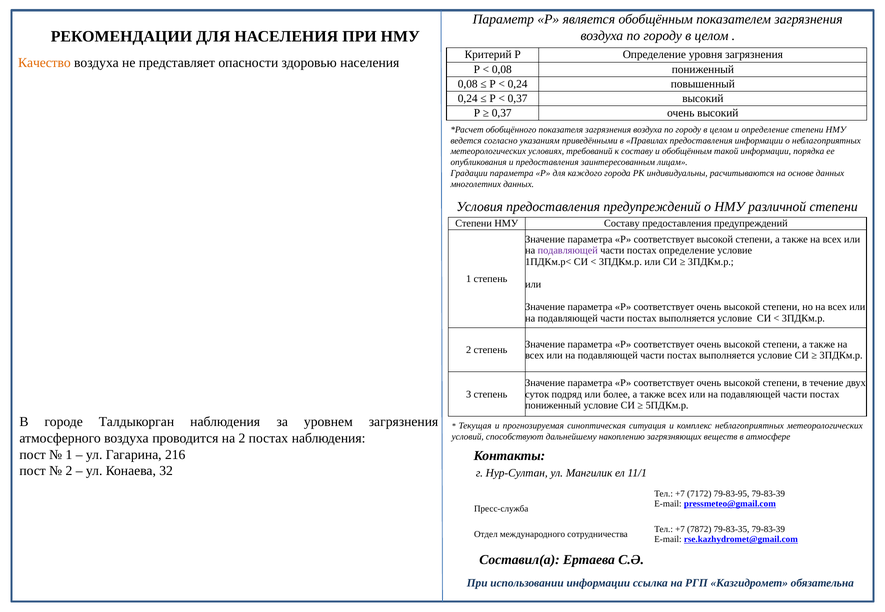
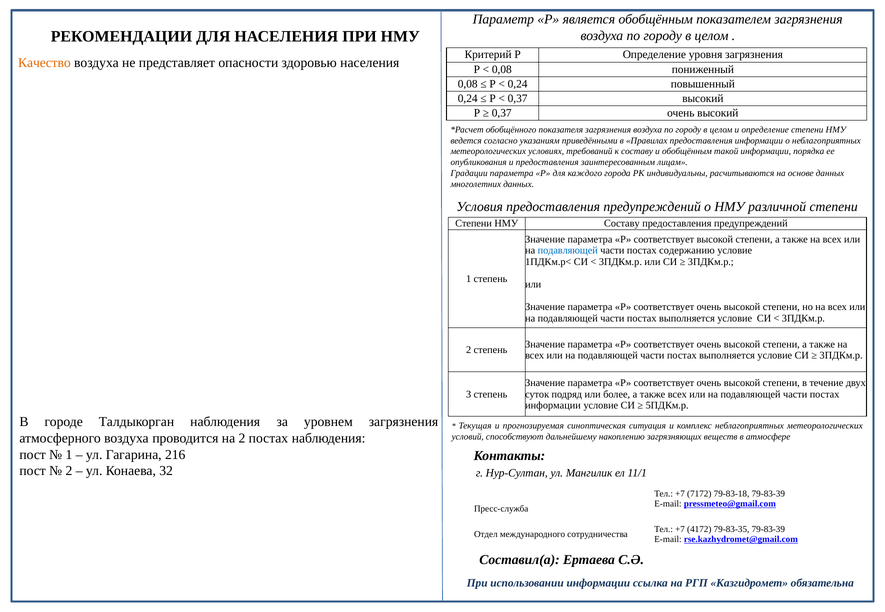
подавляющей colour: purple -> blue (568, 251)
постах определение: определение -> содержанию (687, 251)
пониженный: пониженный -> информации (553, 406)
79-83-95: 79-83-95 -> 79-83-18 (732, 494)
7872: 7872 -> 4172 (699, 530)
